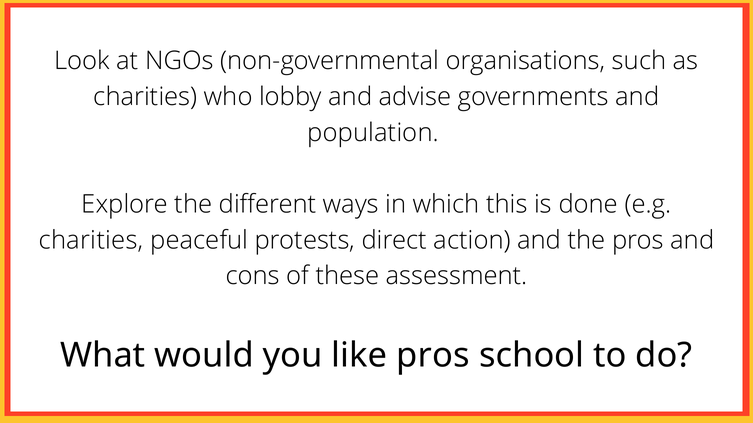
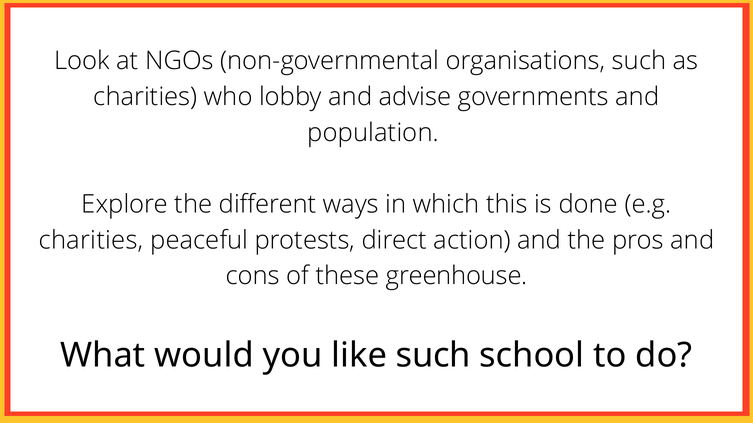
assessment: assessment -> greenhouse (457, 276)
like pros: pros -> such (433, 356)
